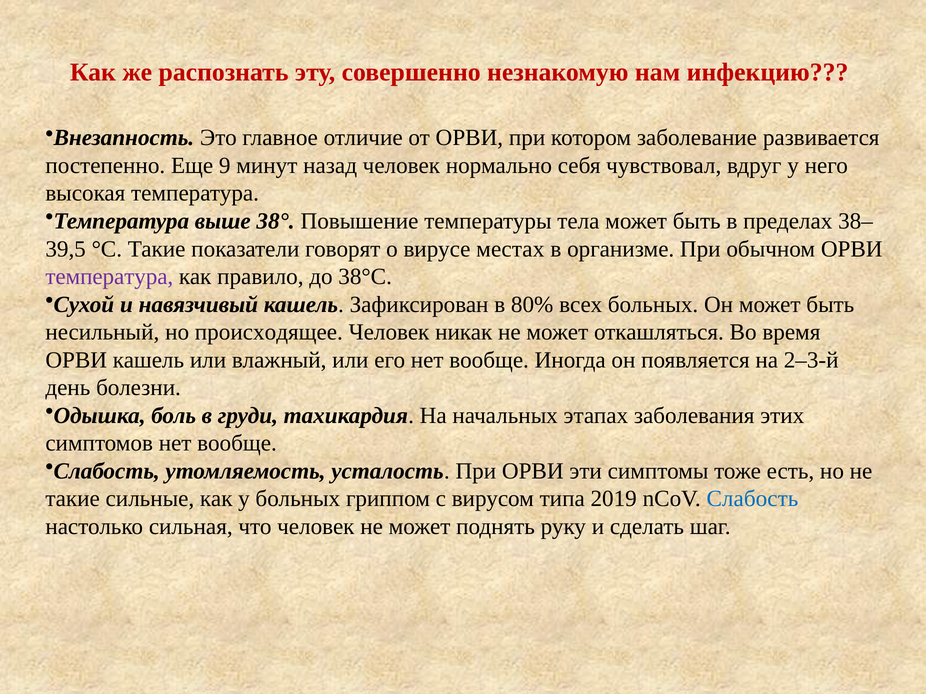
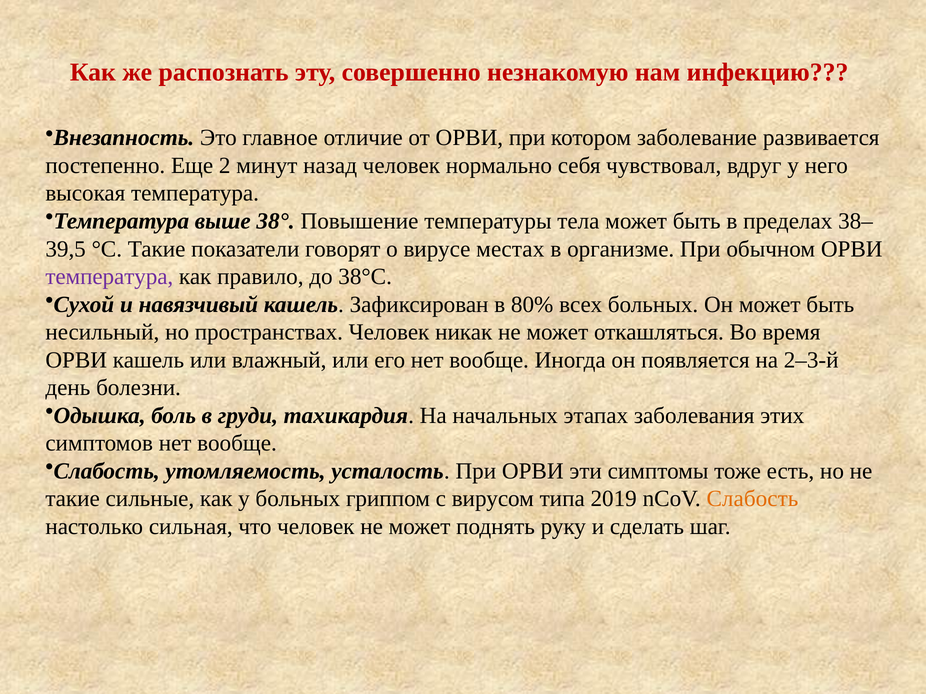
9: 9 -> 2 (225, 166)
происходящее: происходящее -> пространствах (269, 332)
Слабость colour: blue -> orange (752, 499)
